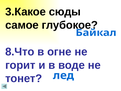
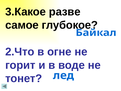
сюды: сюды -> разве (65, 12)
8.Что: 8.Что -> 2.Что (20, 52)
